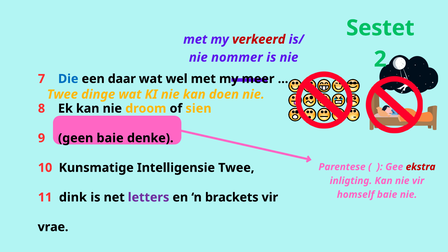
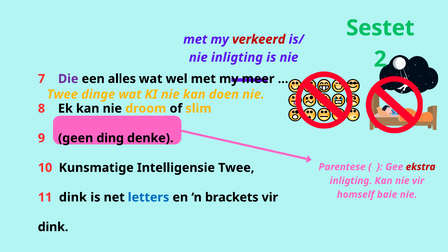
nie nommer: nommer -> inligting (237, 57)
Die colour: blue -> purple (68, 79)
daar: daar -> alles (122, 79)
sien: sien -> slim (199, 108)
geen baie: baie -> ding (110, 138)
letters colour: purple -> blue (149, 197)
vrae: vrae -> dink (53, 227)
